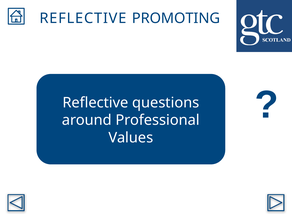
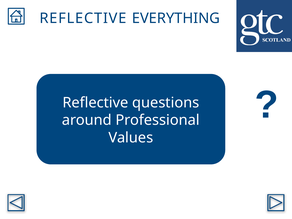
PROMOTING: PROMOTING -> EVERYTHING (176, 18)
